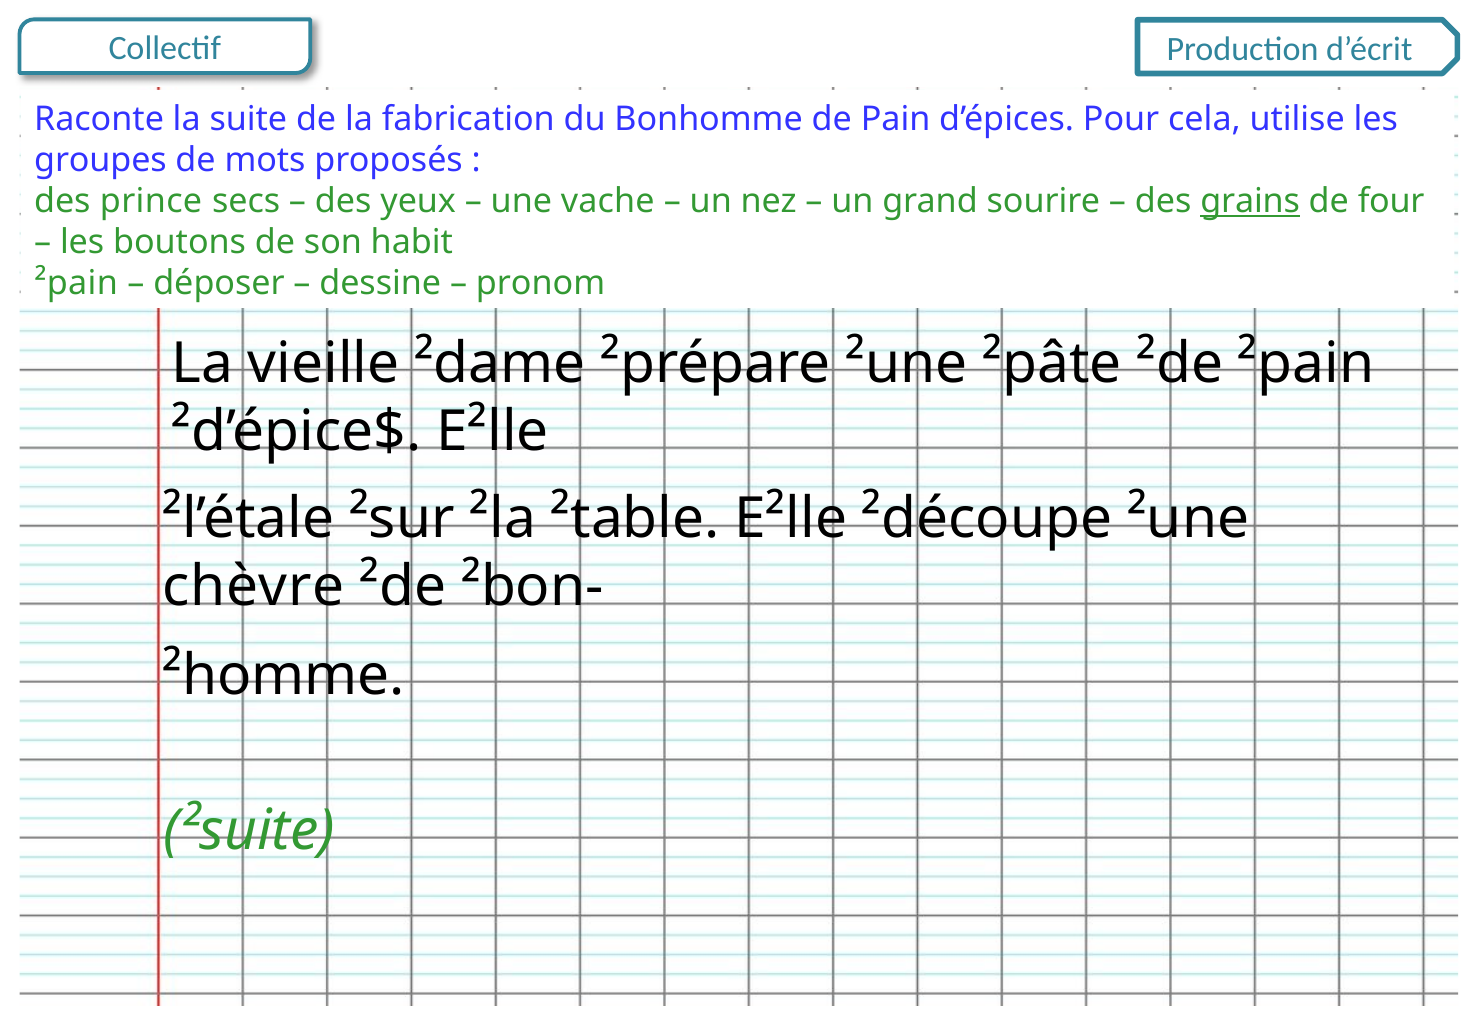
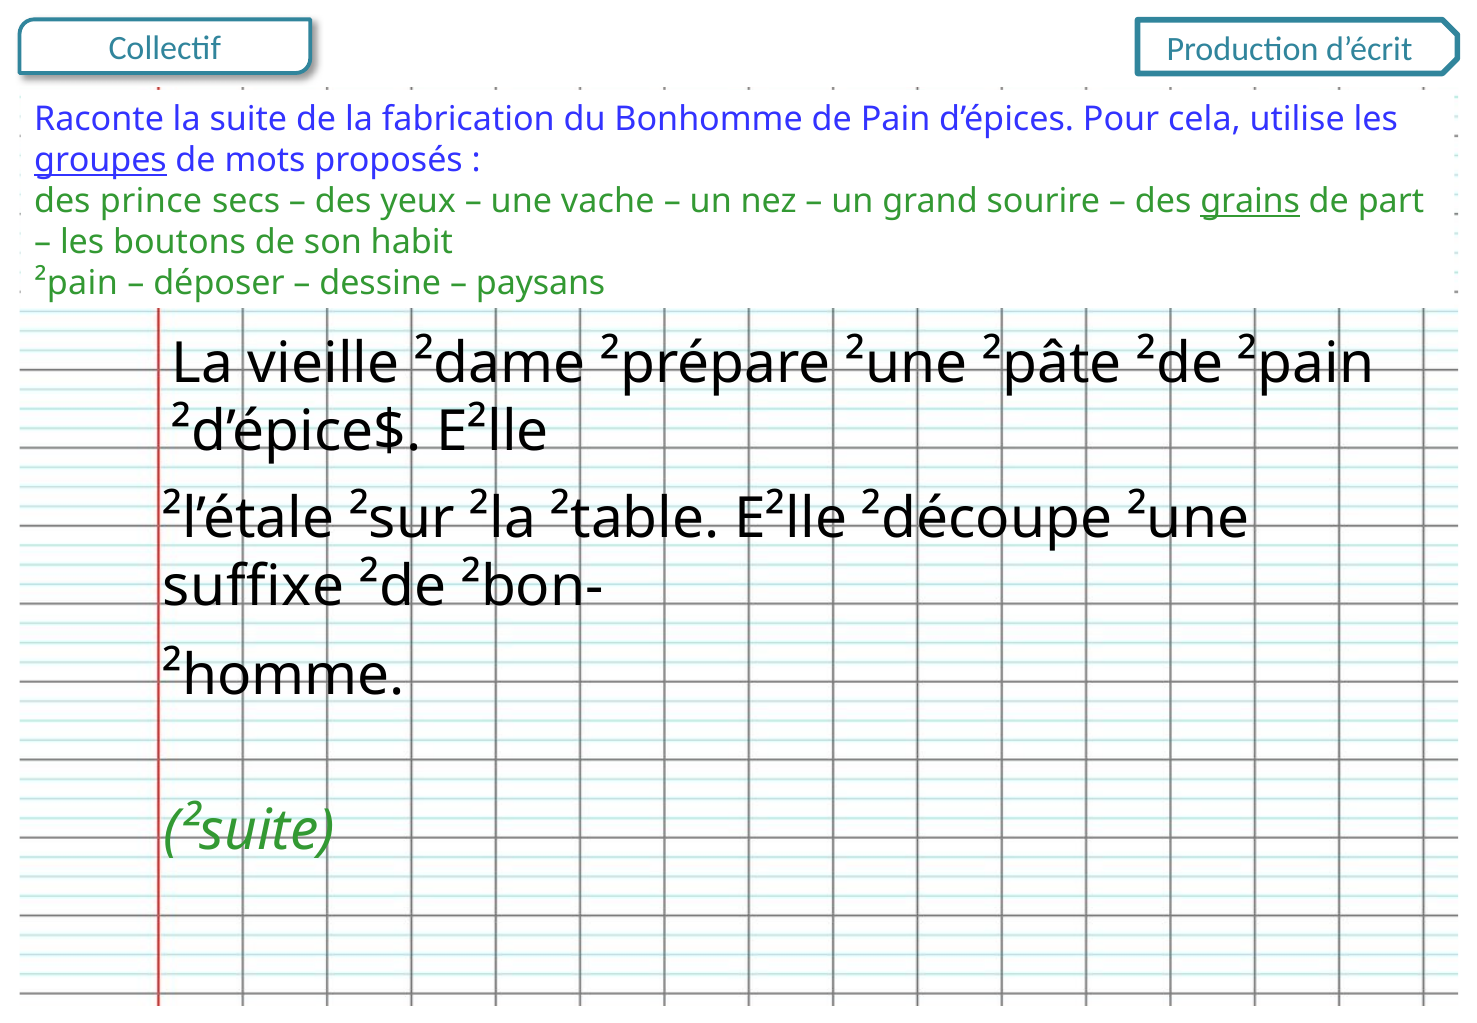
groupes underline: none -> present (100, 160)
four: four -> part (1391, 201)
pronom: pronom -> paysans (541, 283)
chèvre: chèvre -> suffixe (253, 587)
